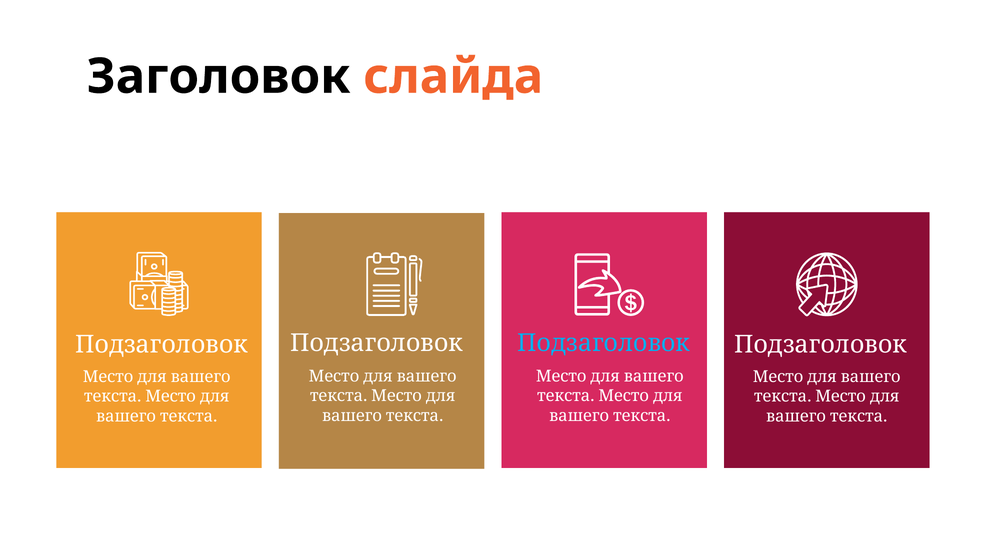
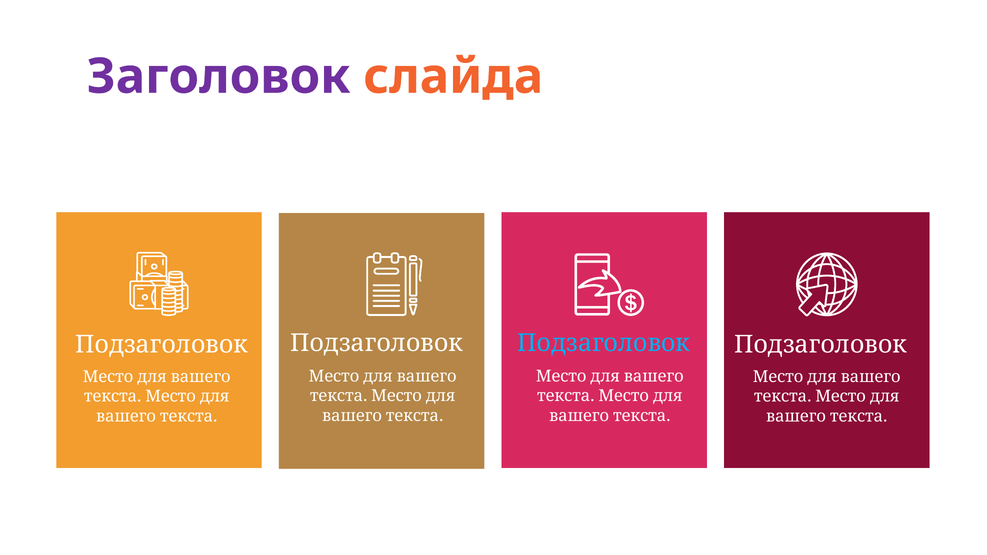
Заголовок colour: black -> purple (219, 77)
